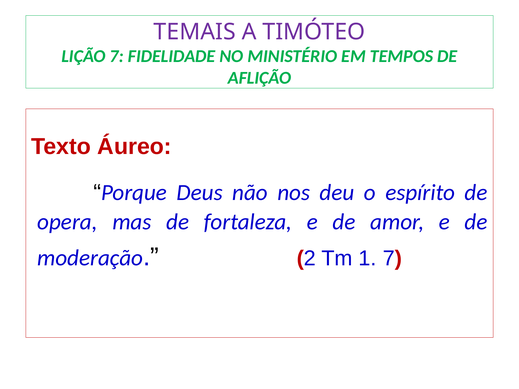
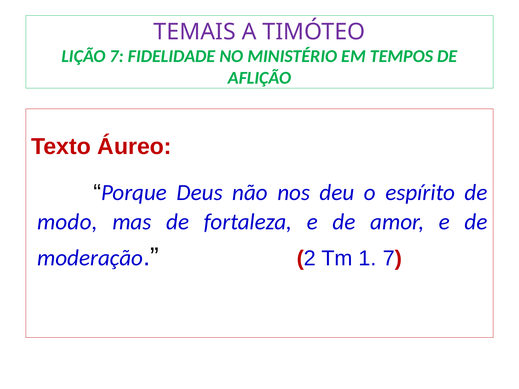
opera: opera -> modo (67, 222)
